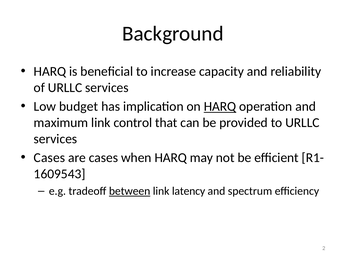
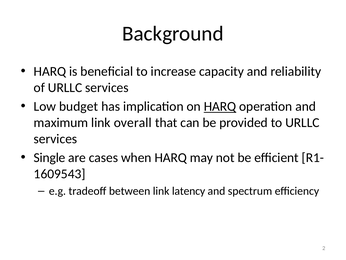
control: control -> overall (133, 122)
Cases: Cases -> Single (50, 157)
between underline: present -> none (130, 191)
